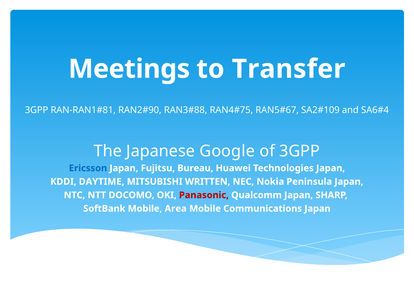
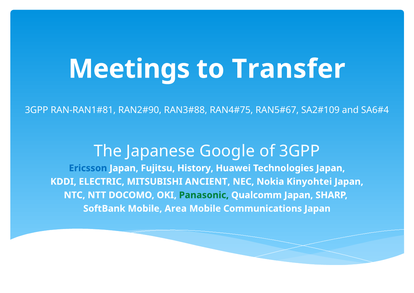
Bureau: Bureau -> History (195, 168)
DAYTIME: DAYTIME -> ELECTRIC (102, 181)
WRITTEN: WRITTEN -> ANCIENT (208, 181)
Peninsula: Peninsula -> Kinyohtei (309, 181)
Panasonic colour: red -> green (204, 195)
